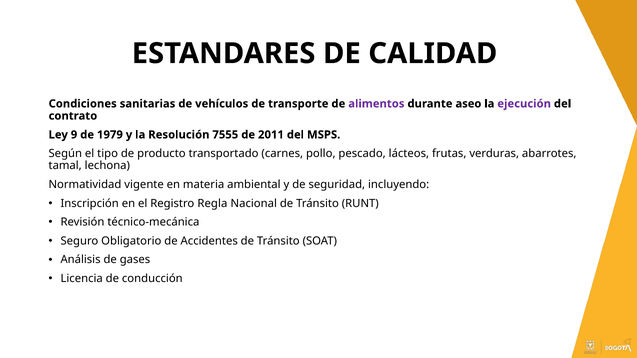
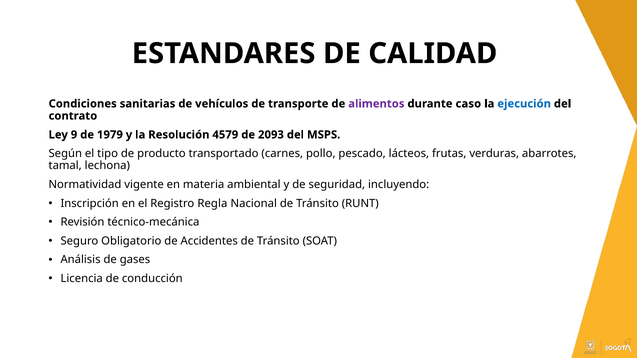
aseo: aseo -> caso (468, 104)
ejecución colour: purple -> blue (524, 104)
7555: 7555 -> 4579 (225, 135)
2011: 2011 -> 2093 (271, 135)
